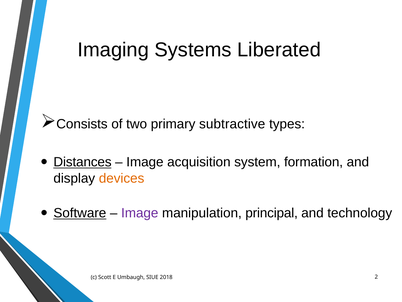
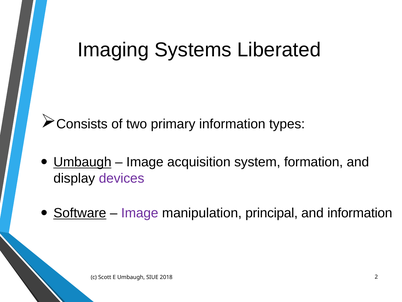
primary subtractive: subtractive -> information (232, 124)
Distances: Distances -> Umbaugh (82, 162)
devices colour: orange -> purple (122, 178)
and technology: technology -> information (360, 213)
